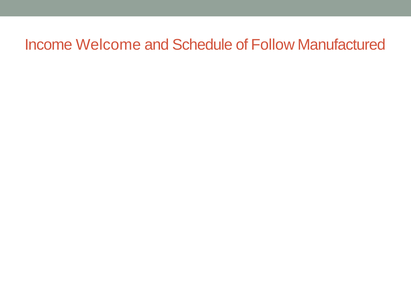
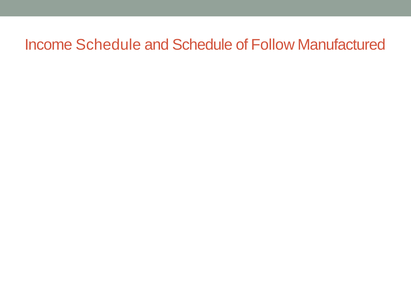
Income Welcome: Welcome -> Schedule (108, 45)
